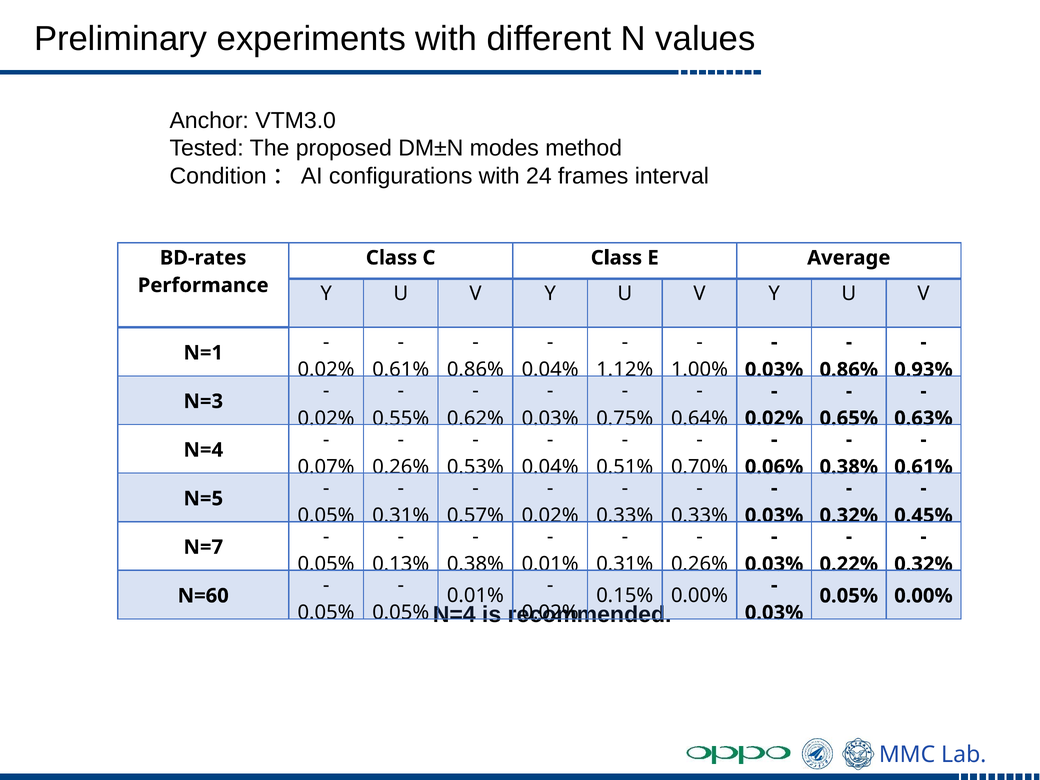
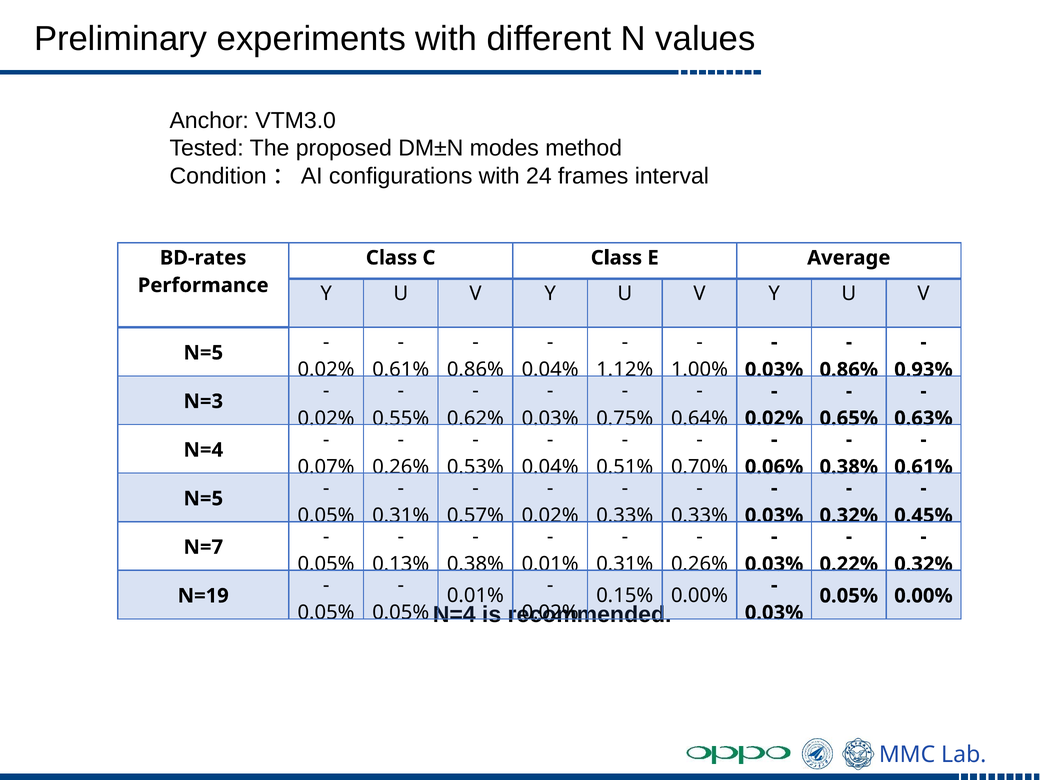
N=1: N=1 -> N=5 (203, 353)
N=60: N=60 -> N=19 (203, 596)
